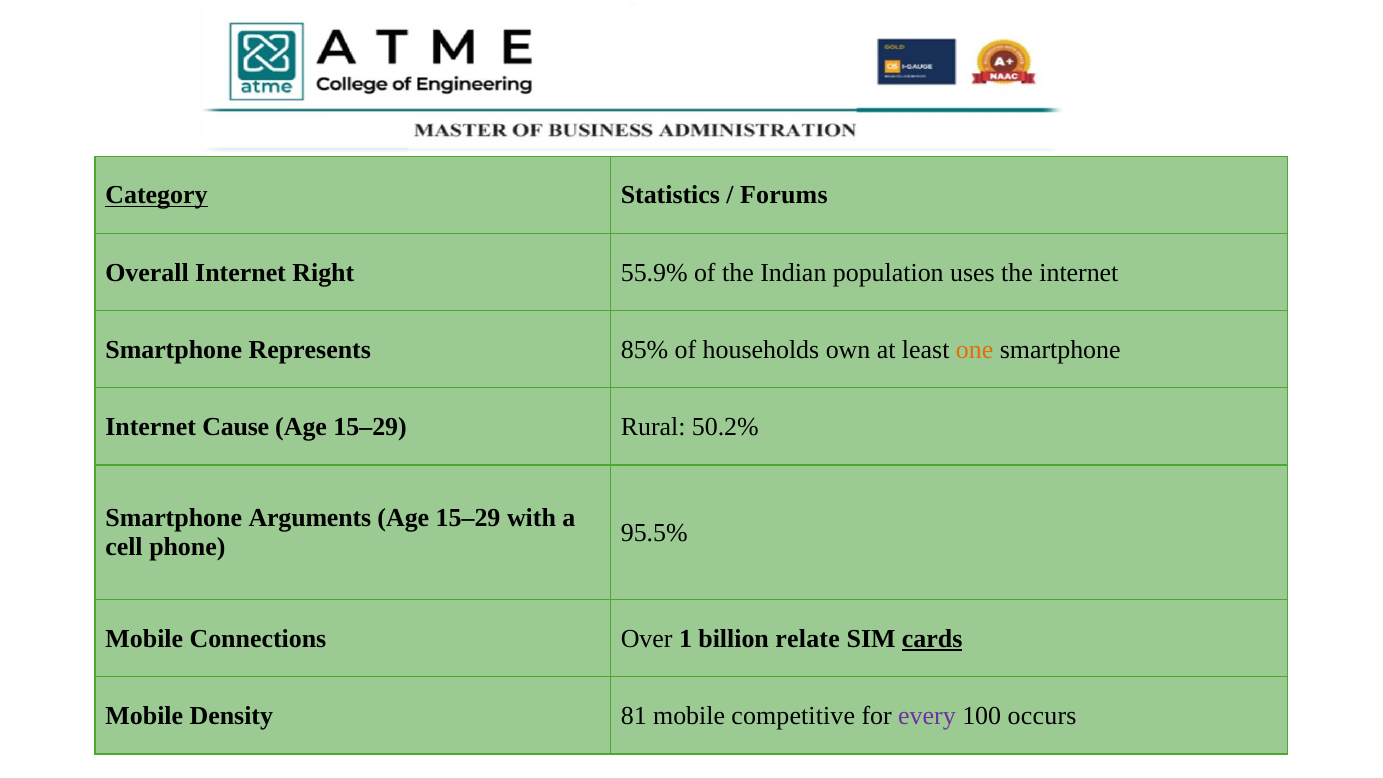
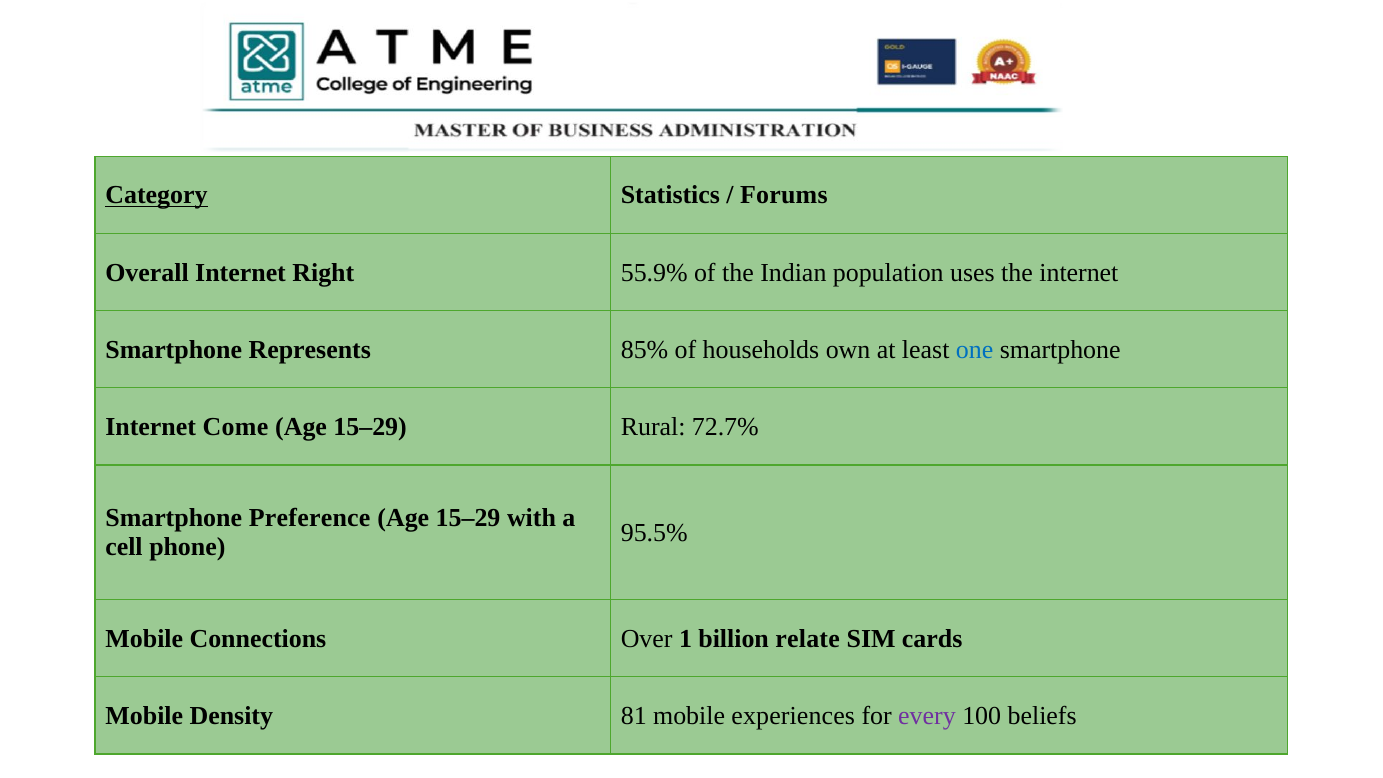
one colour: orange -> blue (975, 350)
Cause: Cause -> Come (235, 427)
50.2%: 50.2% -> 72.7% (725, 427)
Arguments: Arguments -> Preference (310, 518)
cards underline: present -> none (932, 639)
competitive: competitive -> experiences (793, 716)
occurs: occurs -> beliefs (1042, 716)
